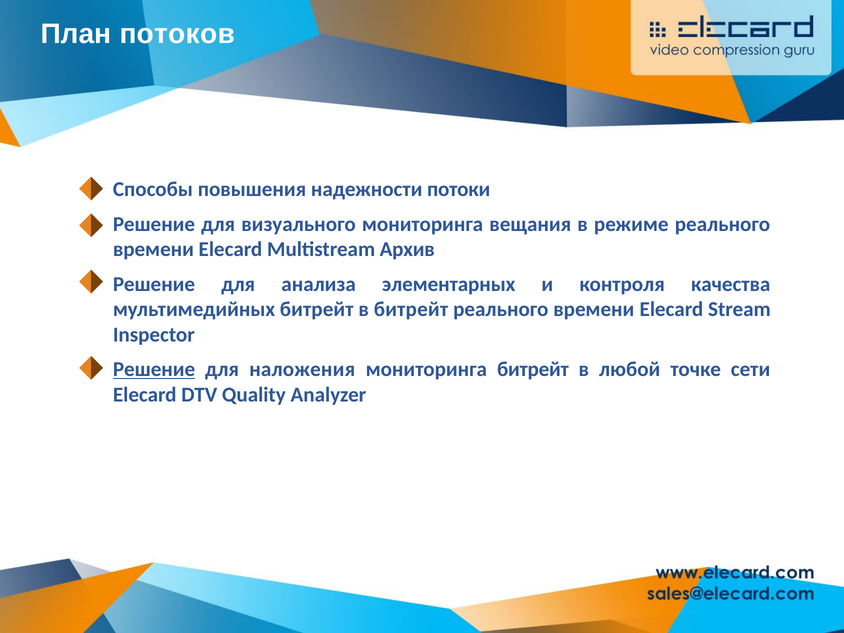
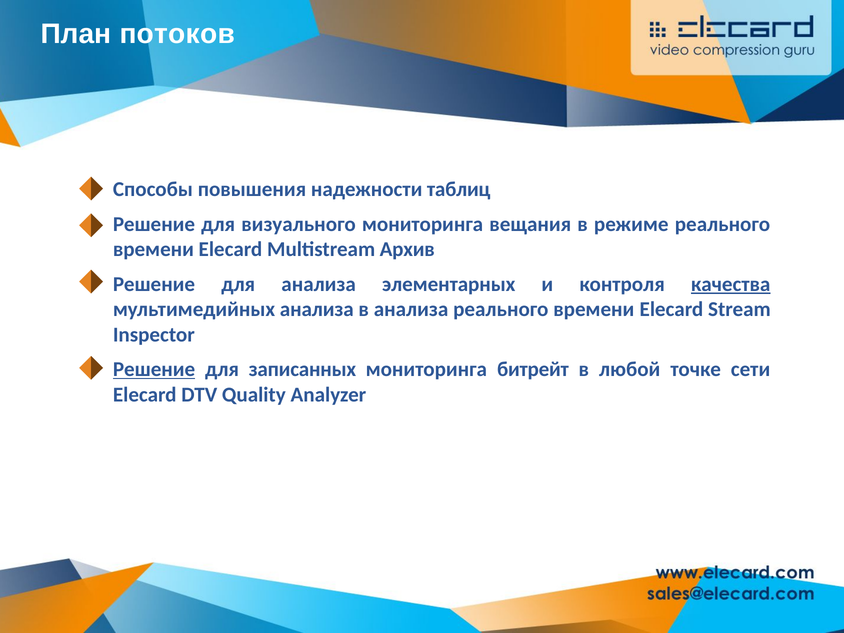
потоки: потоки -> таблиц (459, 189)
качества underline: none -> present (731, 284)
мультимедийных битрейт: битрейт -> анализа (317, 309)
в битрейт: битрейт -> анализа (411, 309)
наложения: наложения -> записанных (302, 369)
